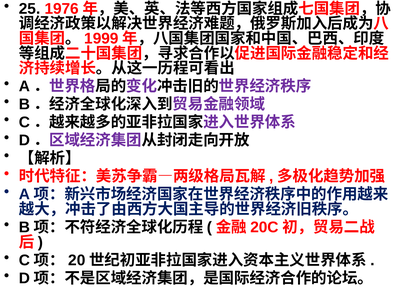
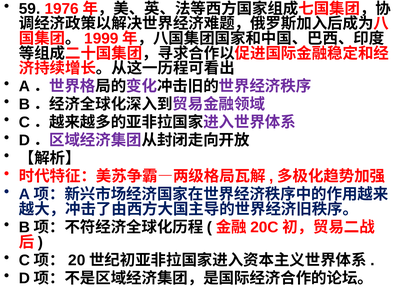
25: 25 -> 59 (30, 9)
